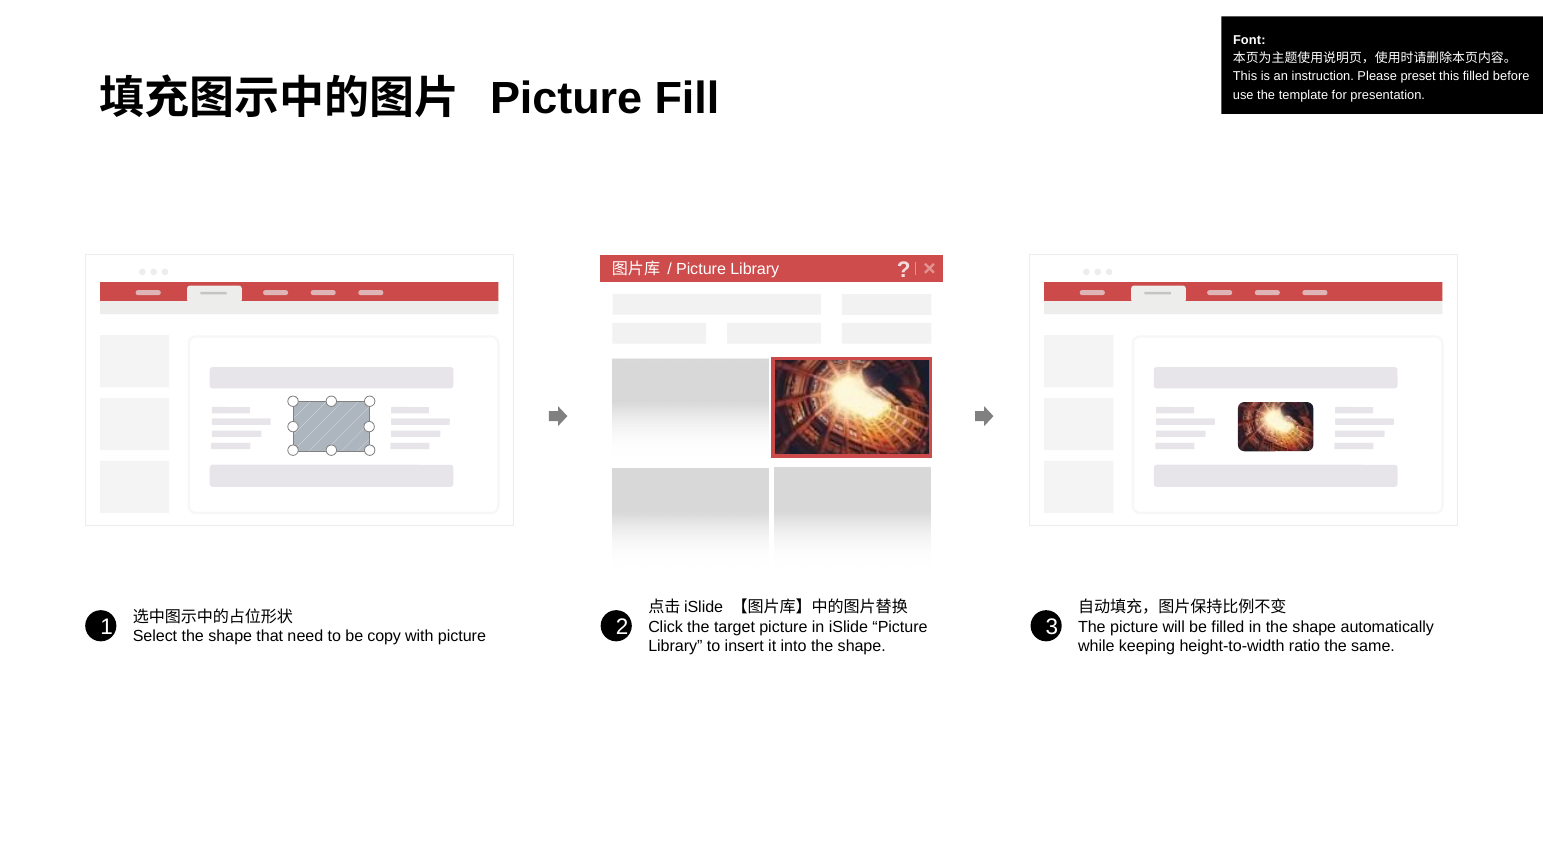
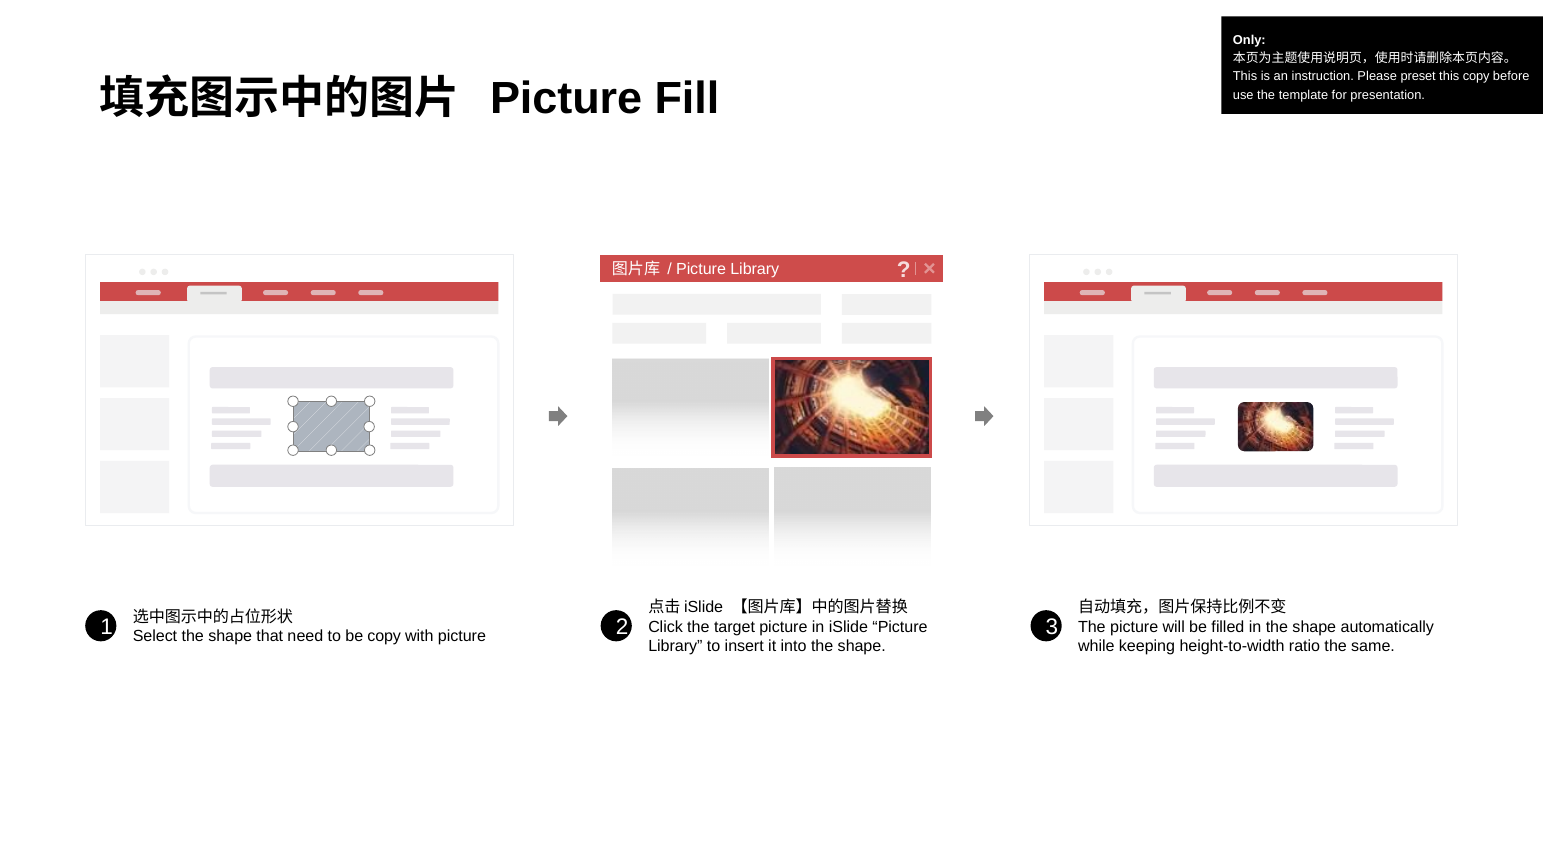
Font: Font -> Only (1249, 40)
this filled: filled -> copy (1476, 77)
